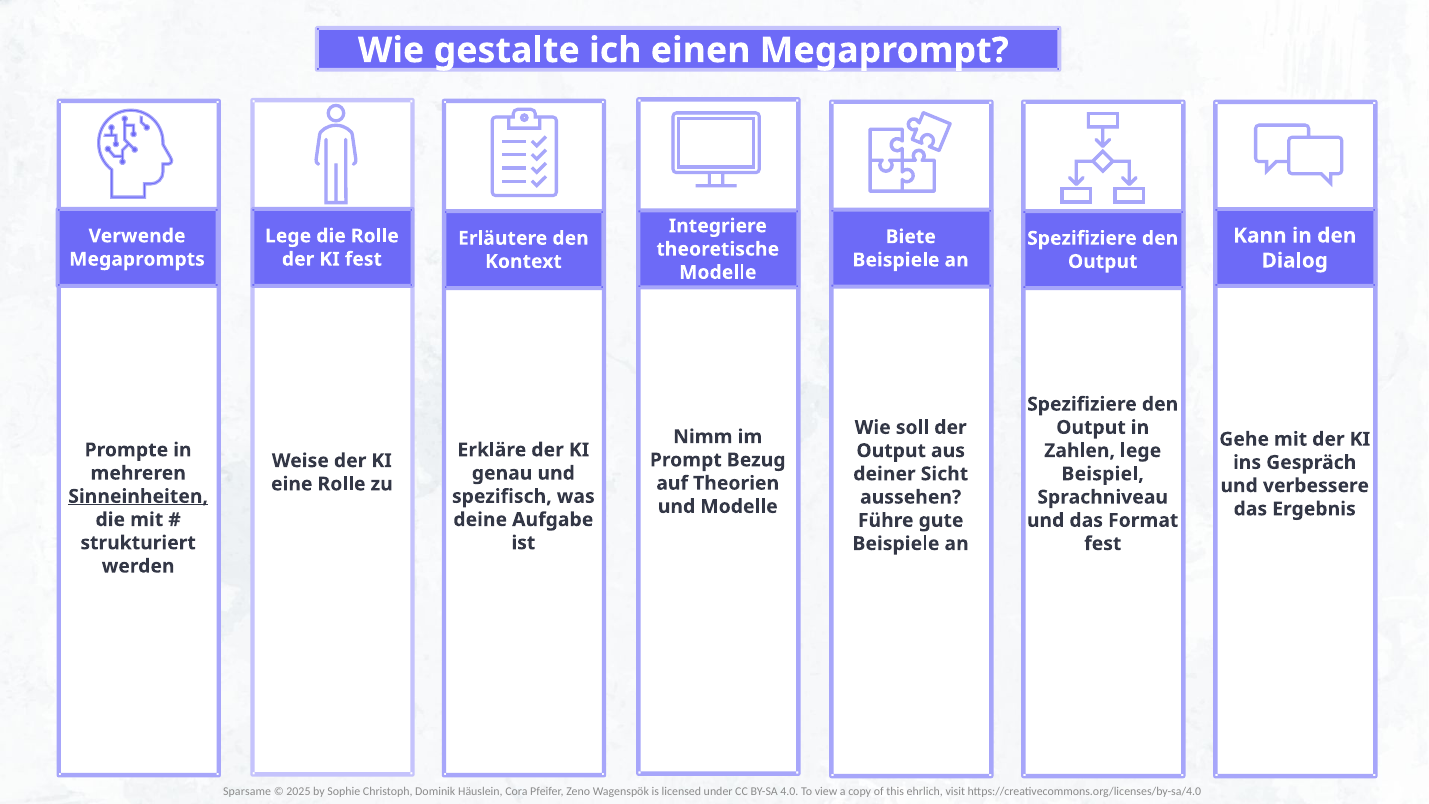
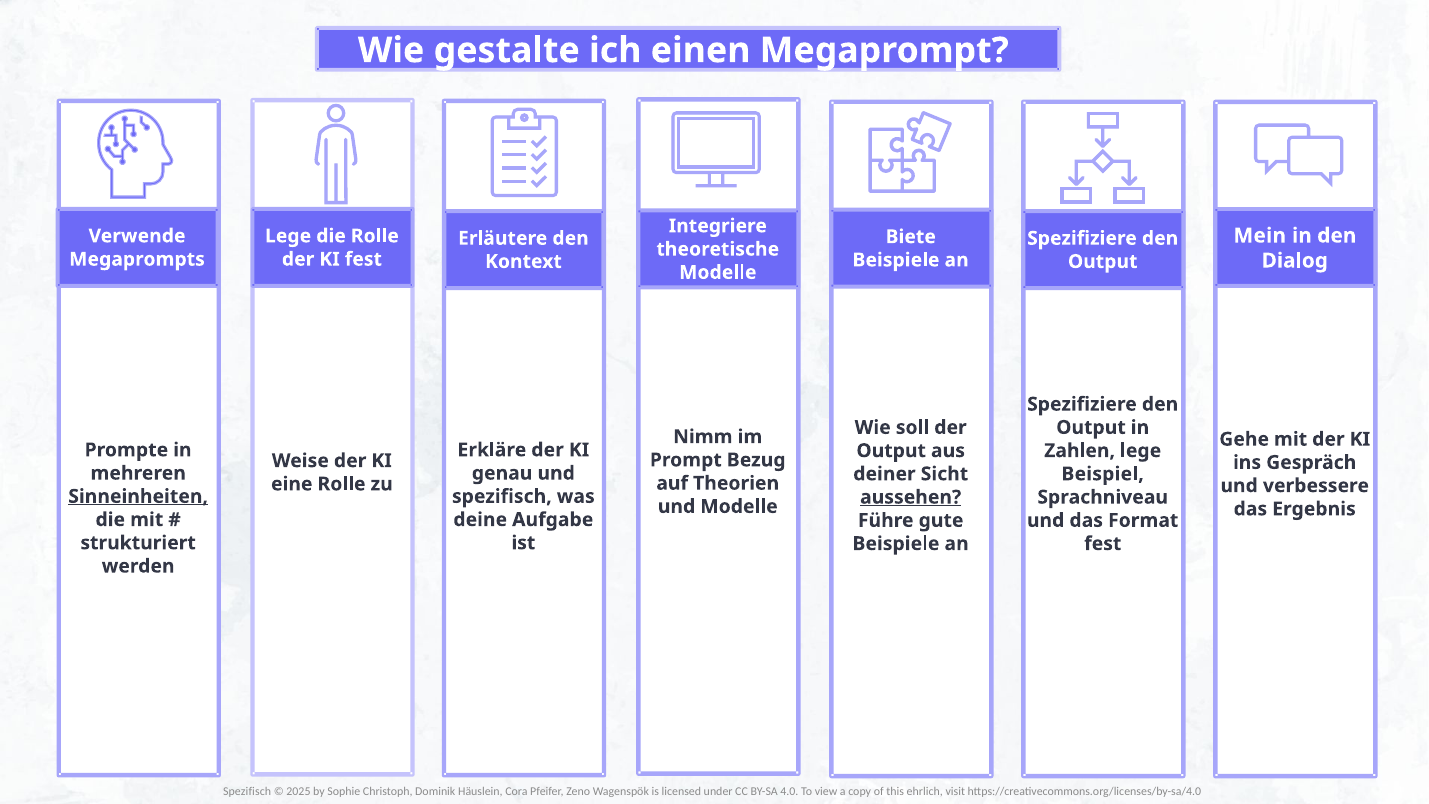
Kann: Kann -> Mein (1260, 236)
aussehen underline: none -> present (911, 497)
Sparsame: Sparsame -> Spezifisch (247, 791)
